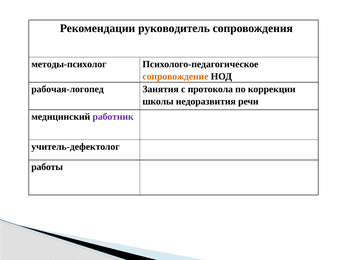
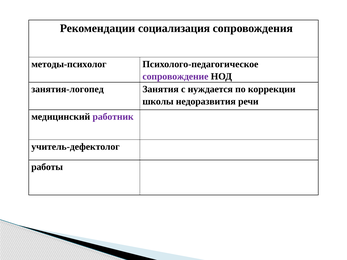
руководитель: руководитель -> социализация (174, 28)
сопровождение colour: orange -> purple (175, 77)
рабочая-логопед: рабочая-логопед -> занятия-логопед (68, 89)
протокола: протокола -> нуждается (210, 89)
